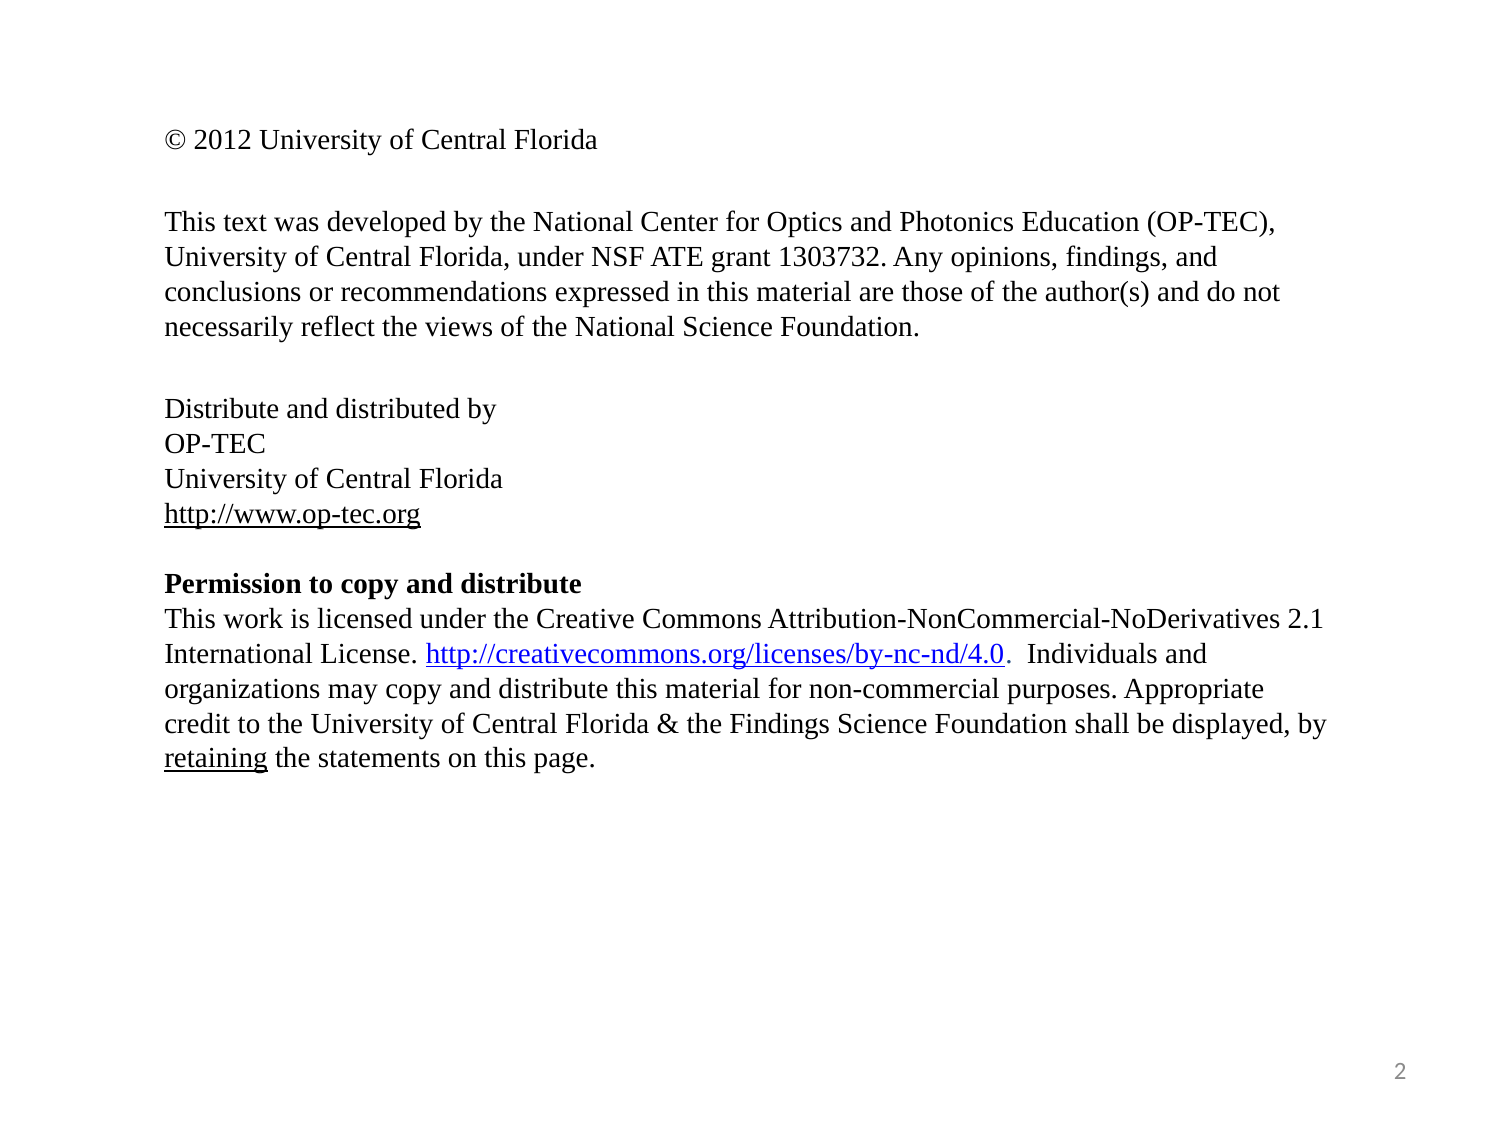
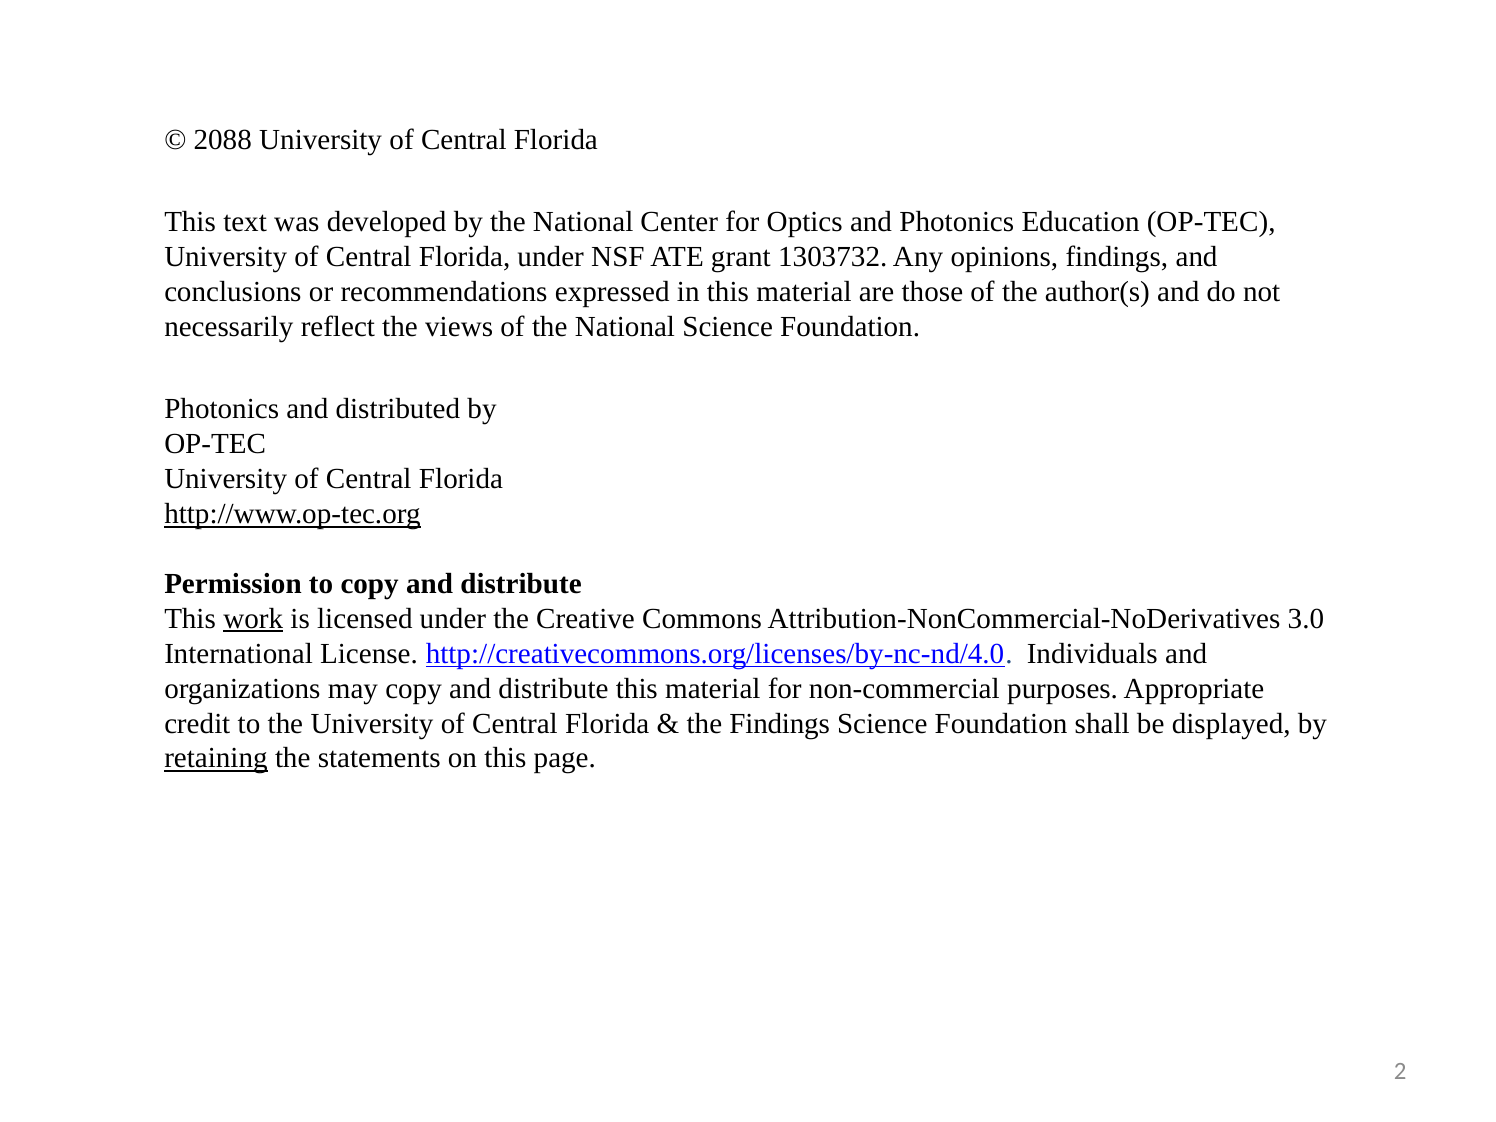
2012: 2012 -> 2088 (223, 140)
Distribute: Distribute -> Photonics (222, 409)
work underline: none -> present (253, 619)
2.1: 2.1 -> 3.0 (1306, 619)
